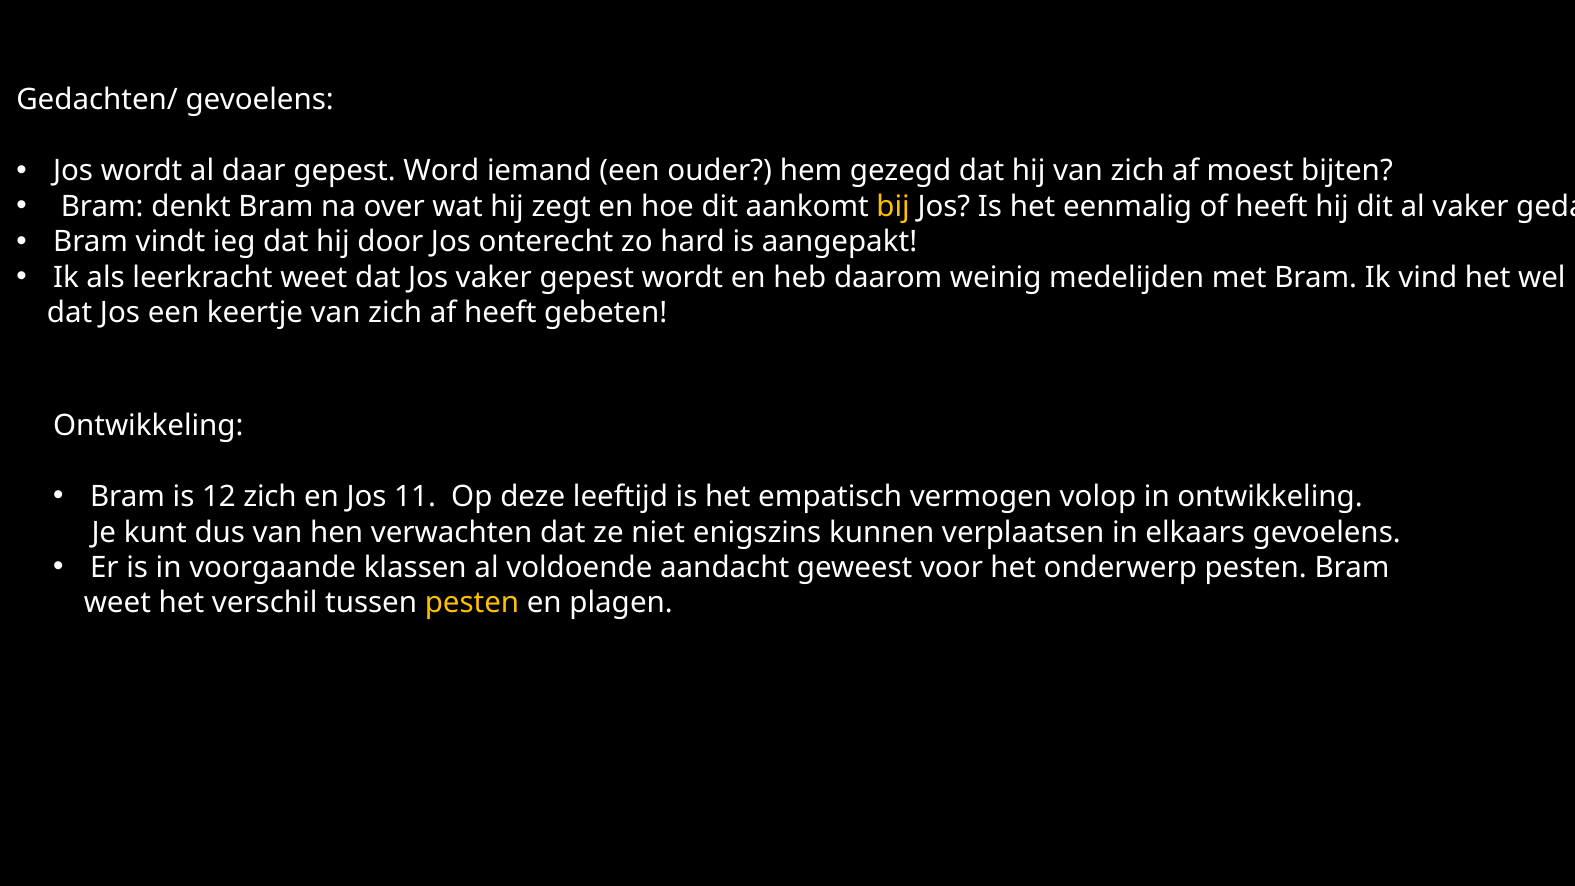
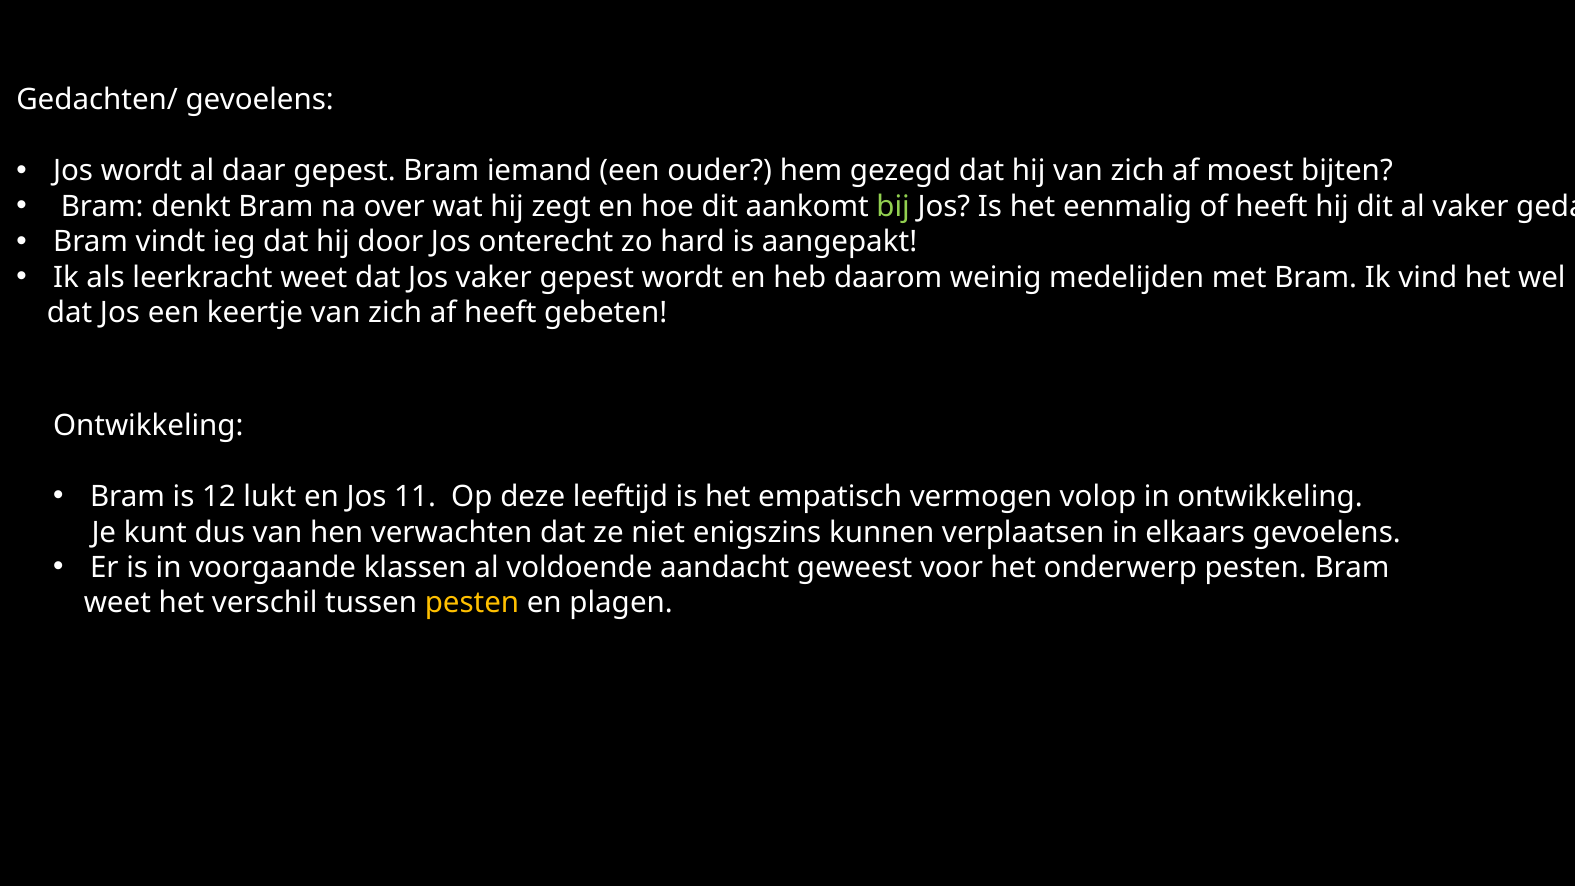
gepest Word: Word -> Bram (441, 171)
bij colour: yellow -> light green (893, 206)
12 zich: zich -> lukt (270, 497)
